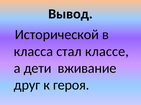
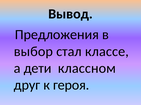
Исторической: Исторической -> Предложения (57, 35)
класса: класса -> выбор (33, 52)
вживание: вживание -> классном (87, 69)
